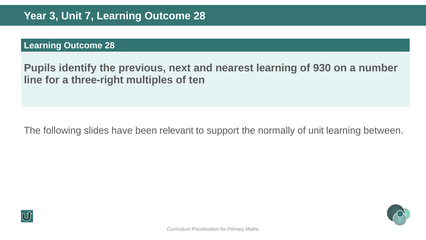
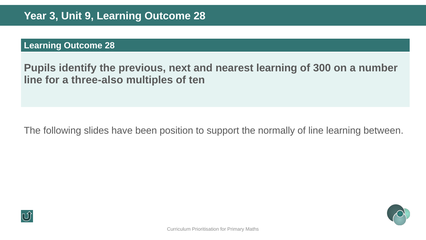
7: 7 -> 9 (89, 16)
930: 930 -> 300 (322, 68)
three-right: three-right -> three-also (97, 80)
relevant: relevant -> position (176, 130)
of unit: unit -> line (316, 130)
